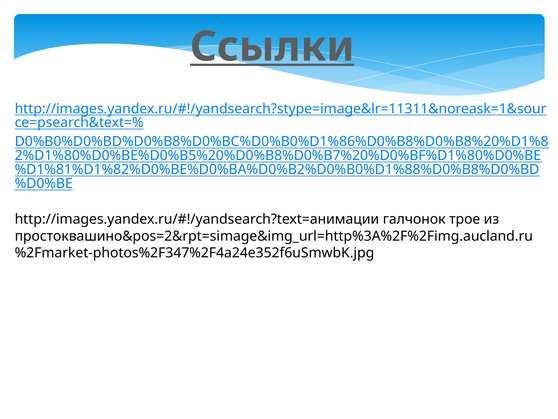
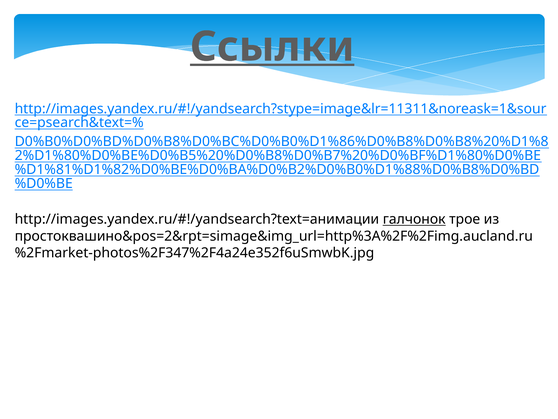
галчонок underline: none -> present (414, 219)
